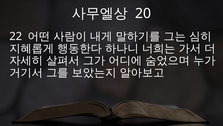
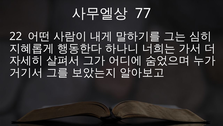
20: 20 -> 77 (143, 13)
